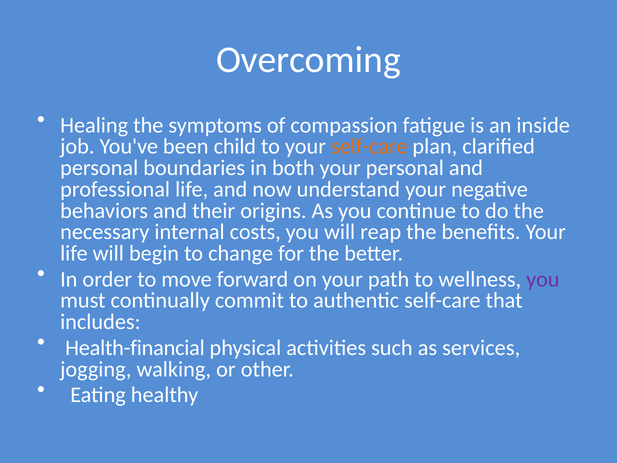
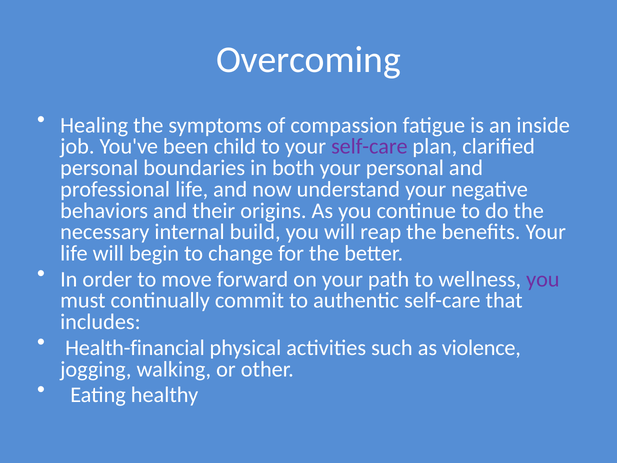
self-care colour: orange -> purple (369, 146)
costs: costs -> build (255, 232)
services: services -> violence (481, 348)
